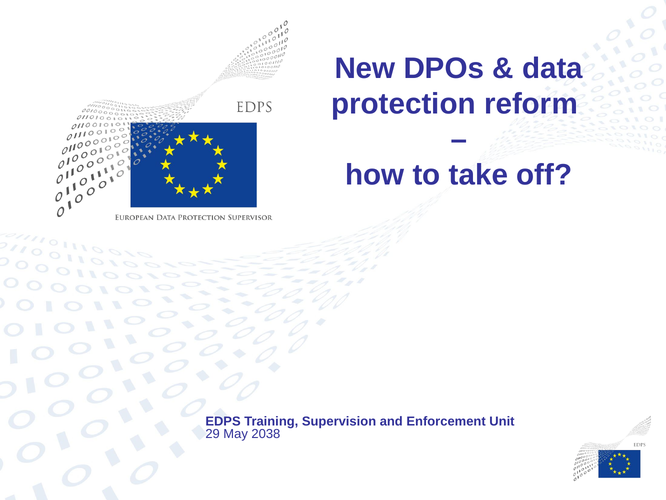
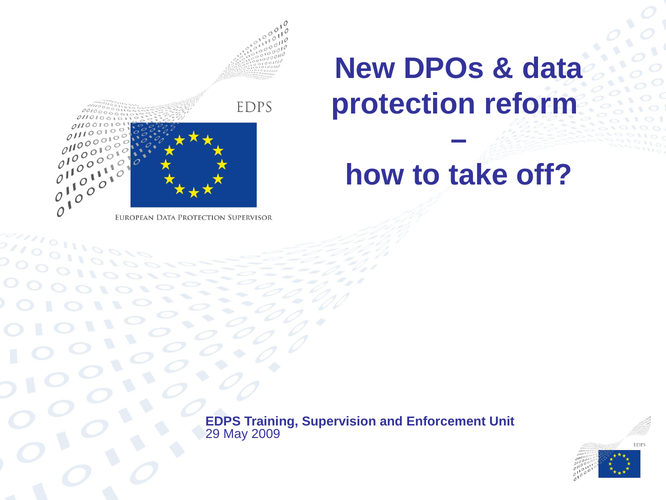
2038: 2038 -> 2009 (266, 434)
